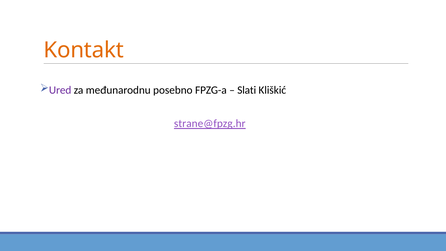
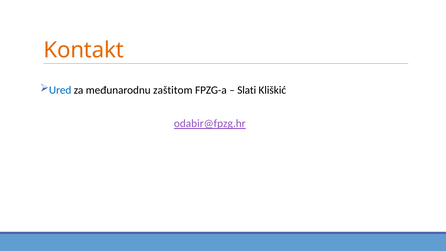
Ured colour: purple -> blue (60, 90)
posebno: posebno -> zaštitom (173, 90)
strane@fpzg.hr: strane@fpzg.hr -> odabir@fpzg.hr (210, 124)
